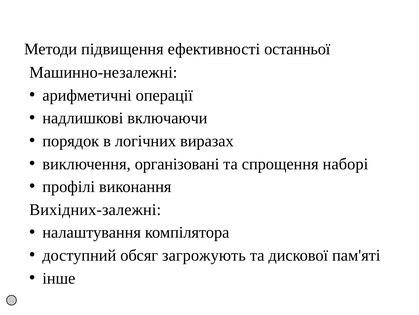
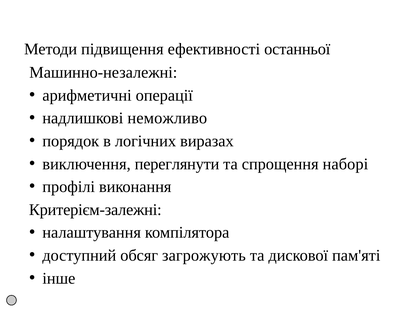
включаючи: включаючи -> неможливо (167, 118)
організовані: організовані -> переглянути (177, 164)
Вихідних-залежні: Вихідних-залежні -> Критерієм-залежні (95, 209)
